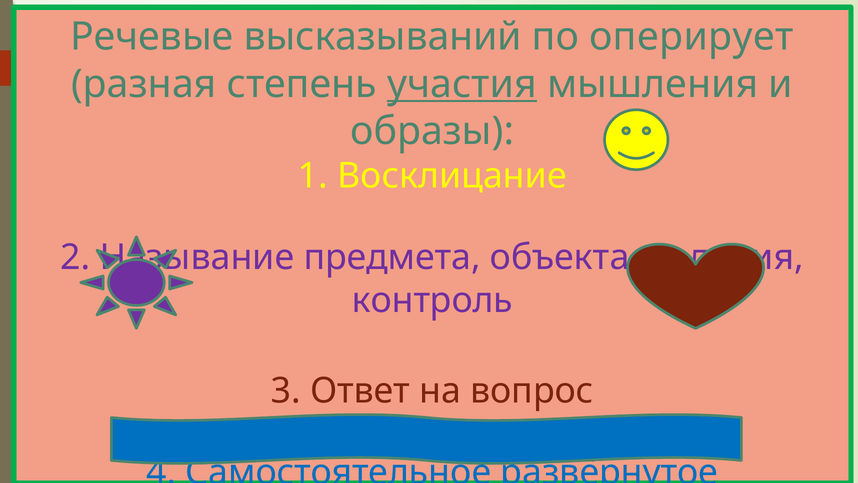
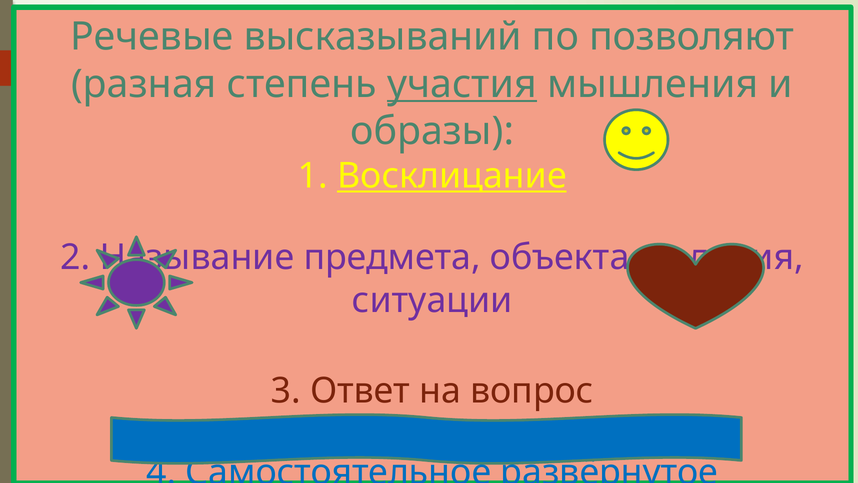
оперирует: оперирует -> позволяют (692, 37)
Восклицание underline: none -> present (452, 176)
контроль: контроль -> ситуации (432, 300)
